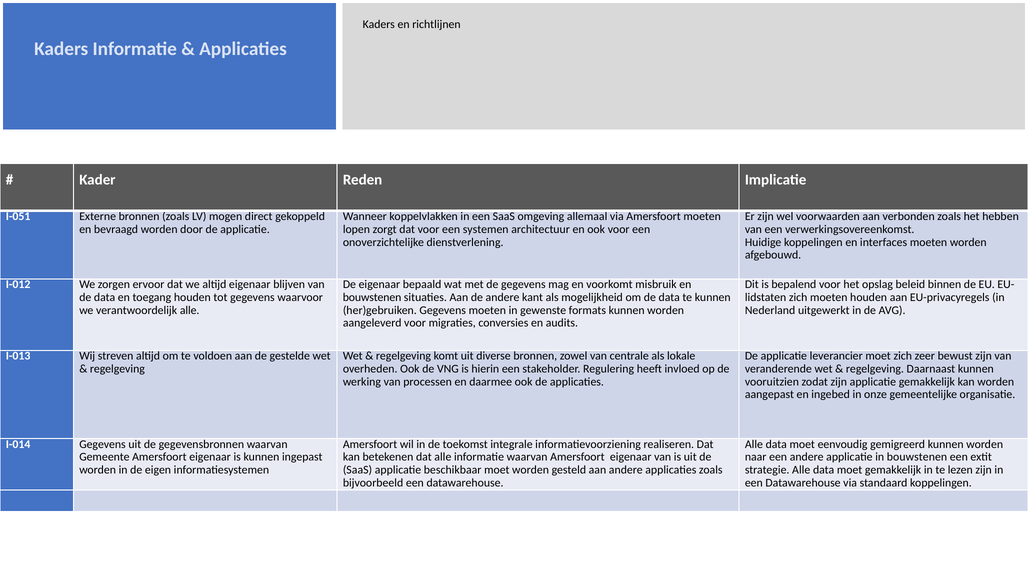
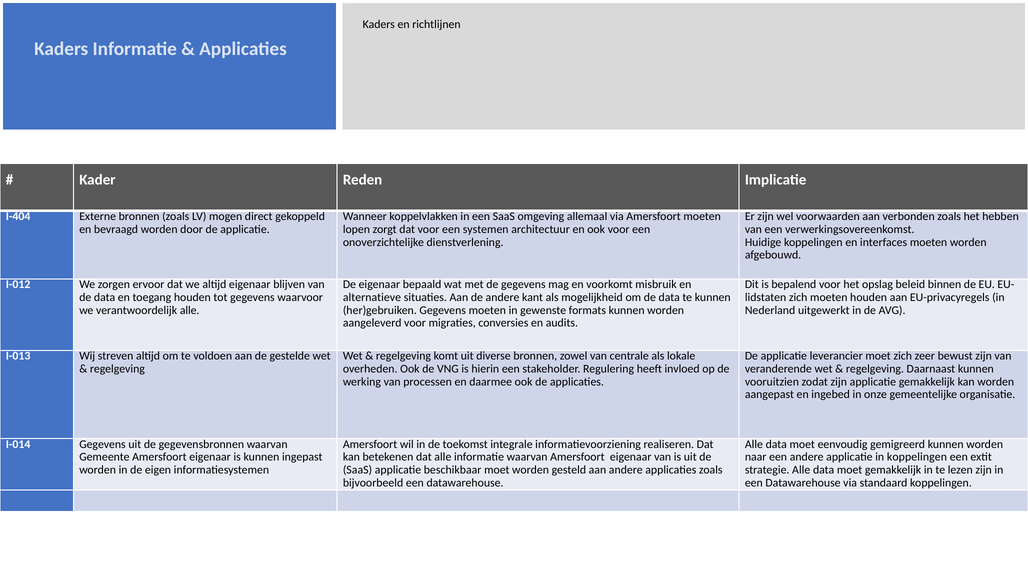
I-051: I-051 -> I-404 (18, 217)
bouwstenen: bouwstenen -> alternatieve (372, 298)
in bouwstenen: bouwstenen -> koppelingen (917, 457)
